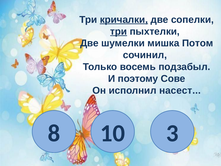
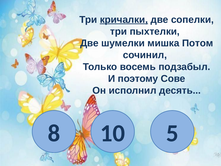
три underline: present -> none (119, 31)
насест: насест -> десять (180, 90)
3: 3 -> 5 (172, 133)
